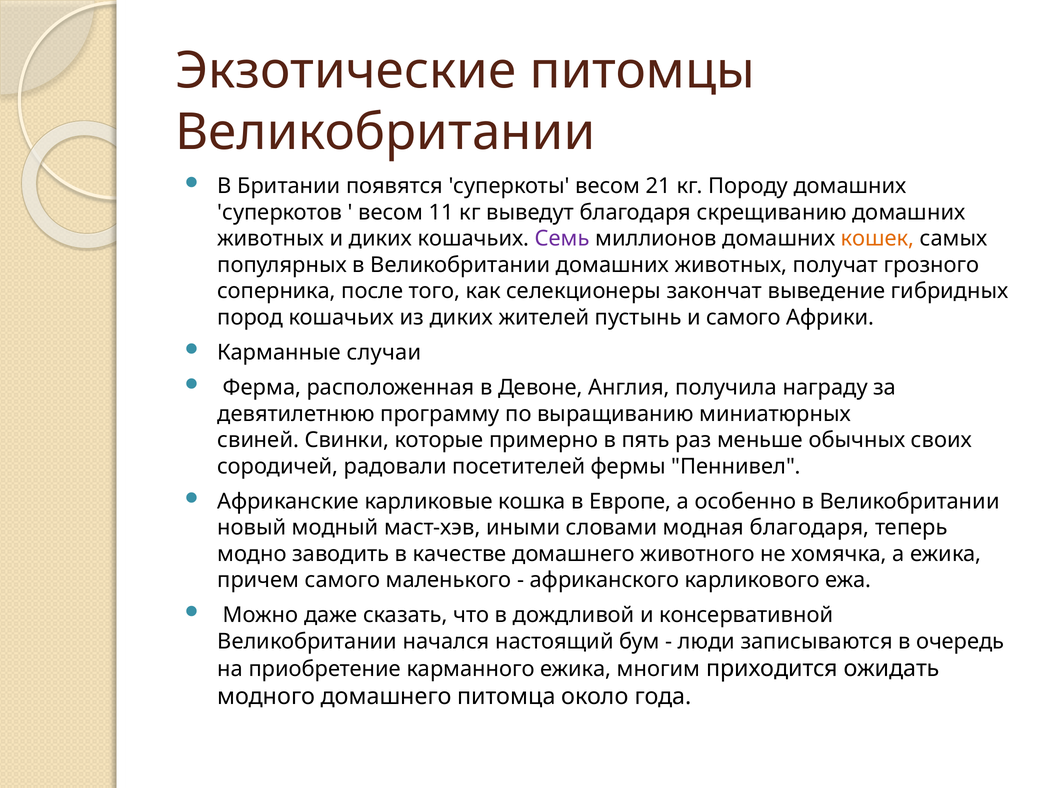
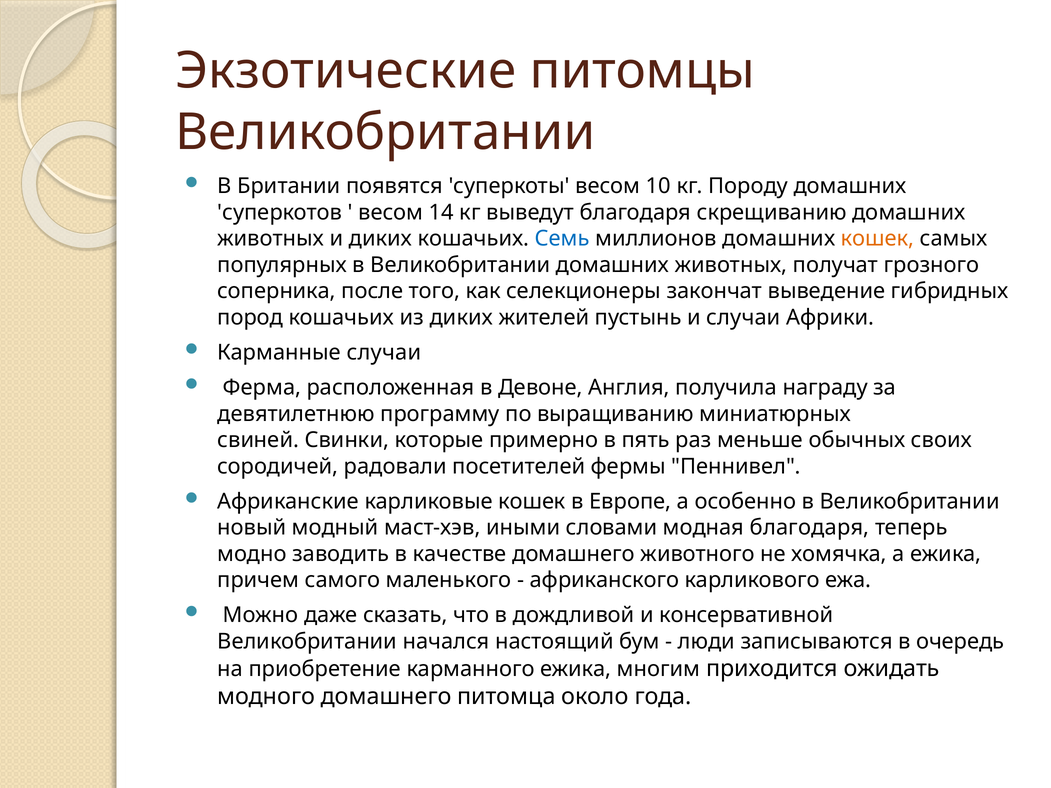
21: 21 -> 10 (658, 186)
11: 11 -> 14 (441, 213)
Семь colour: purple -> blue (562, 239)
и самого: самого -> случаи (743, 318)
карликовые кошка: кошка -> кошек (532, 502)
